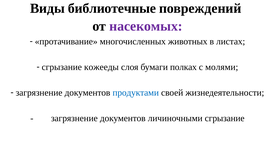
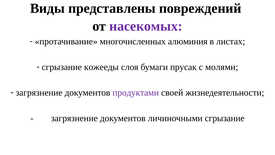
библиотечные: библиотечные -> представлены (112, 8)
животных: животных -> алюминия (188, 41)
полках: полках -> прусак (183, 67)
продуктами colour: blue -> purple (136, 92)
